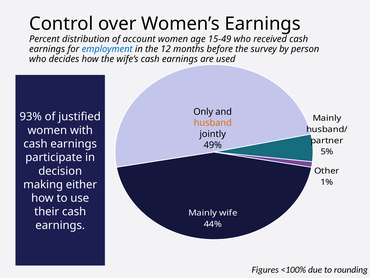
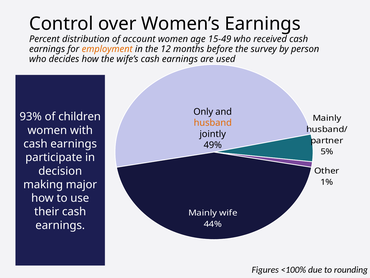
employment colour: blue -> orange (107, 49)
justified: justified -> children (80, 117)
either: either -> major (81, 184)
